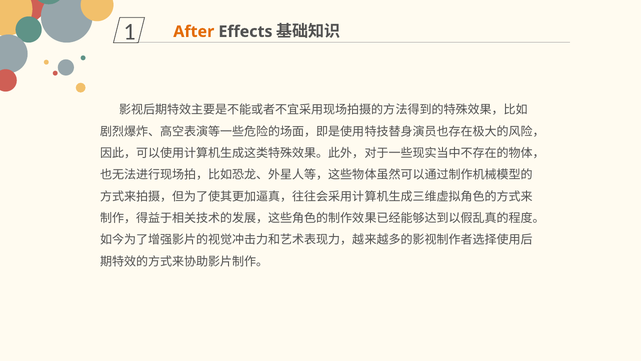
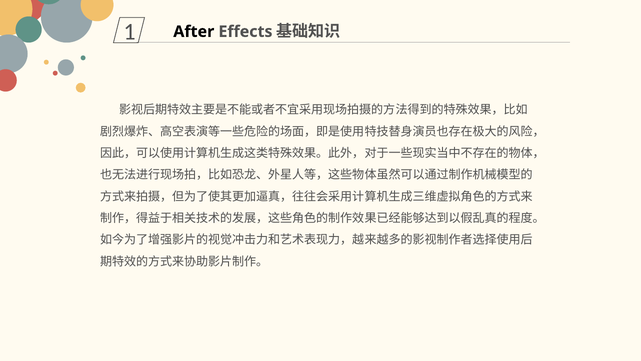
After colour: orange -> black (194, 32)
